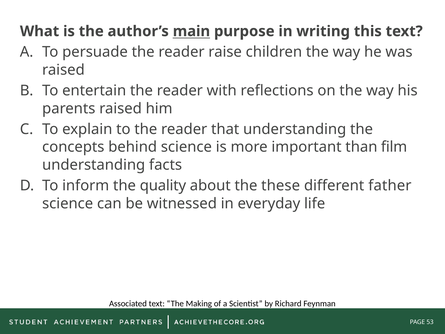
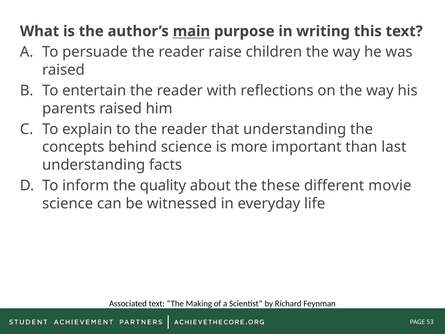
film: film -> last (394, 147)
father: father -> movie (390, 185)
